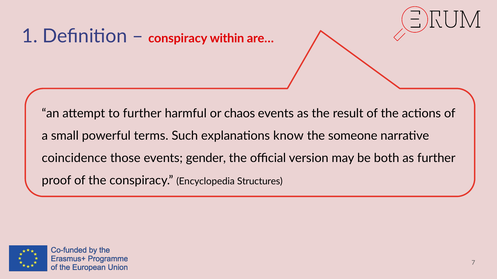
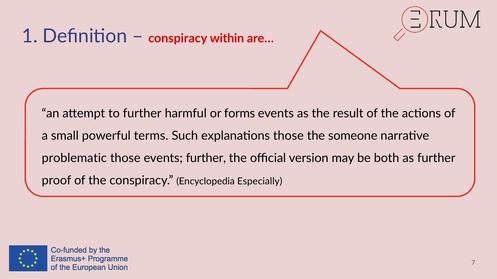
chaos: chaos -> forms (240, 114)
explanations know: know -> those (288, 136)
coincidence: coincidence -> problematic (74, 159)
events gender: gender -> further (206, 159)
Structures: Structures -> Especially (260, 182)
